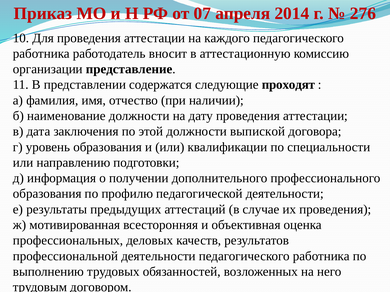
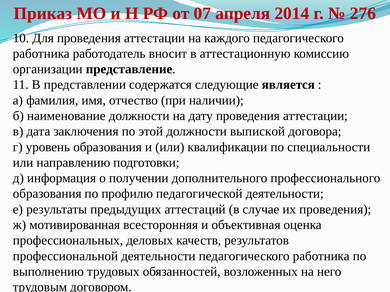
проходят: проходят -> является (288, 85)
